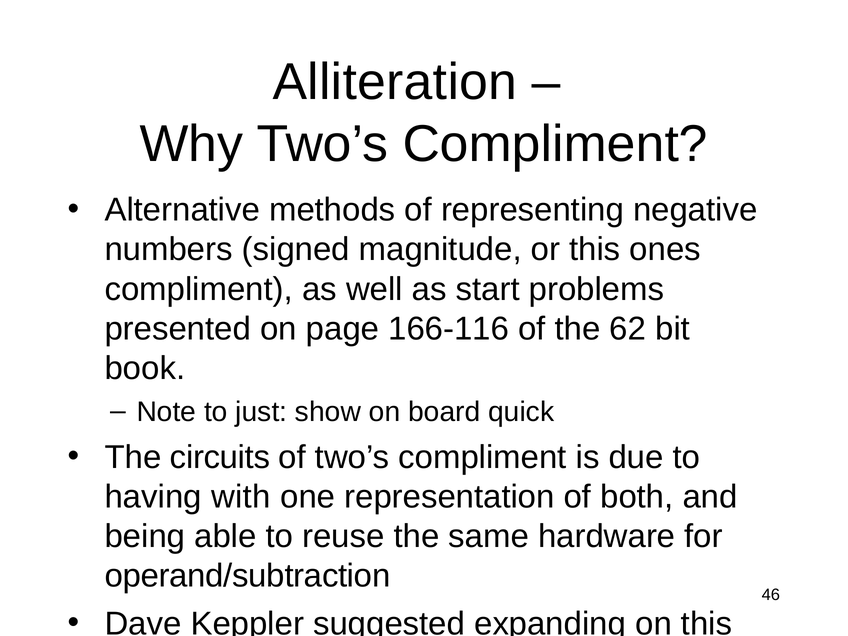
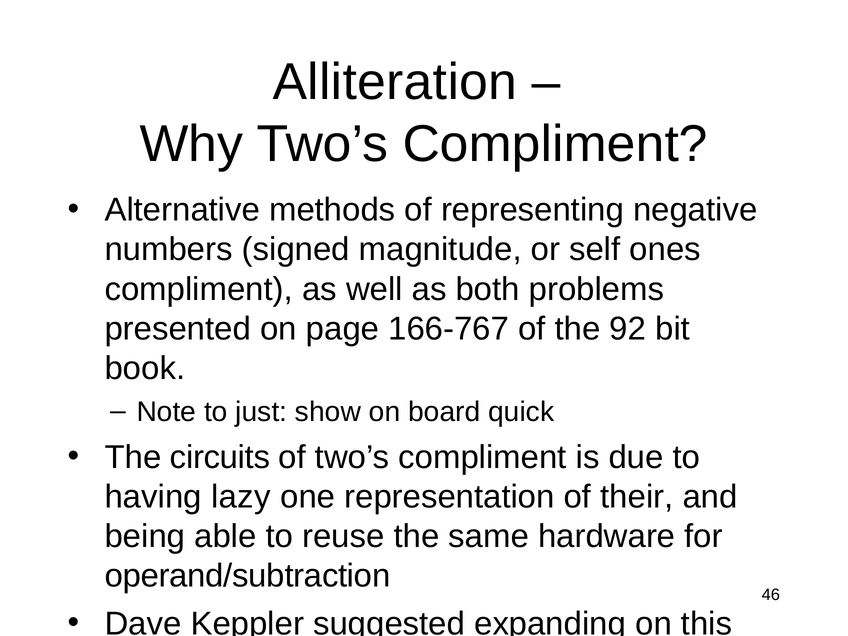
or this: this -> self (595, 250)
start: start -> both (488, 289)
166-116: 166-116 -> 166-767 (449, 329)
62: 62 -> 92 (628, 329)
with: with -> lazy (241, 497)
both: both -> their (637, 497)
